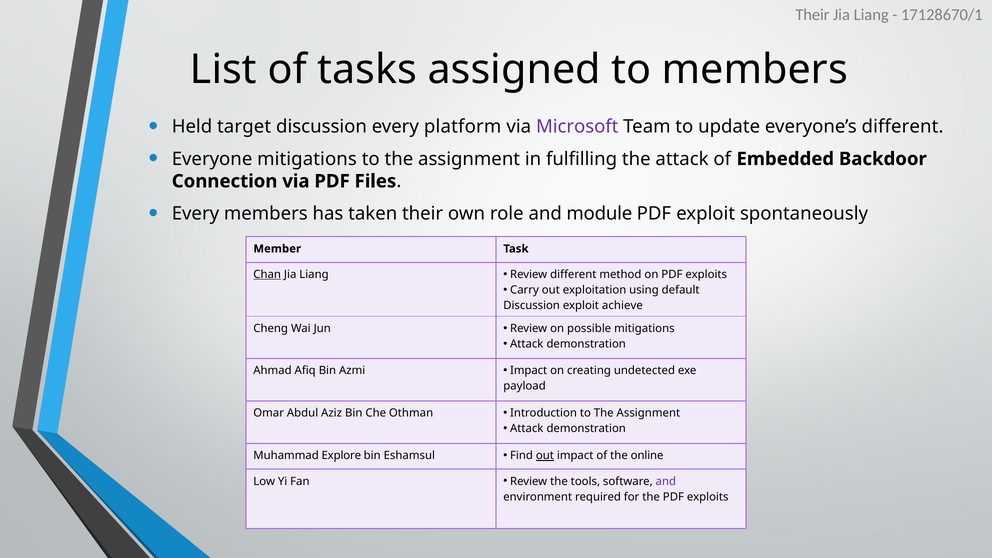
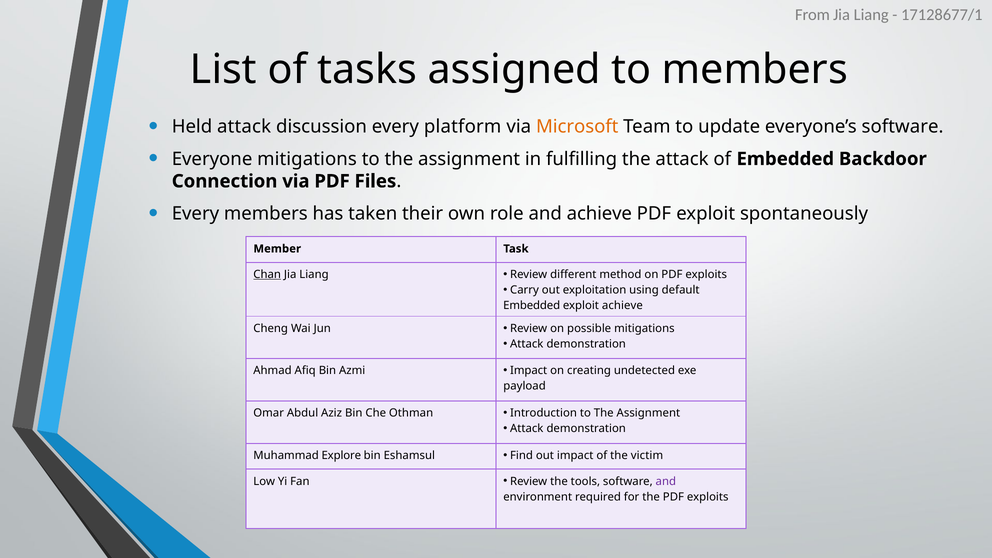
Their: Their -> From (812, 15)
17128670/1: 17128670/1 -> 17128677/1 (942, 15)
Held target: target -> attack (244, 127)
Microsoft colour: purple -> orange (577, 127)
everyone’s different: different -> software (903, 127)
and module: module -> achieve (599, 213)
Discussion: Discussion -> Embedded (532, 305)
out underline: present -> none (545, 456)
online: online -> victim (647, 456)
